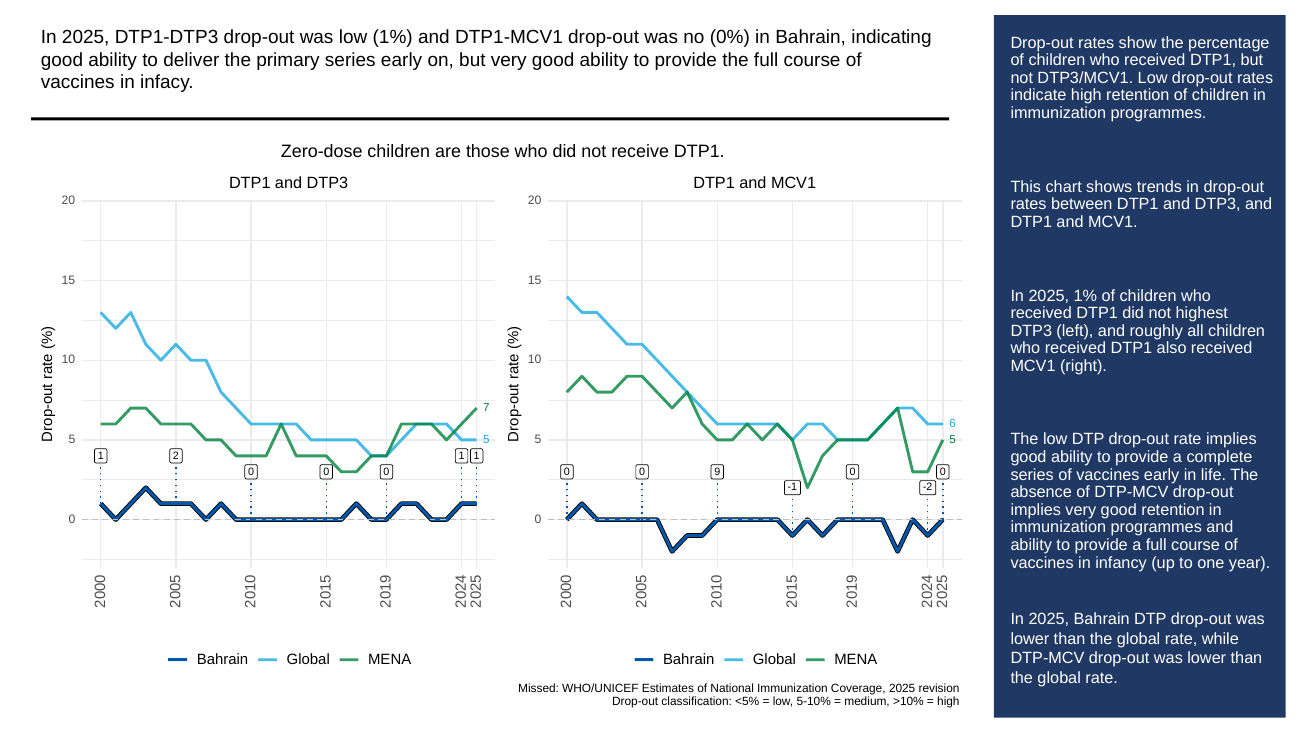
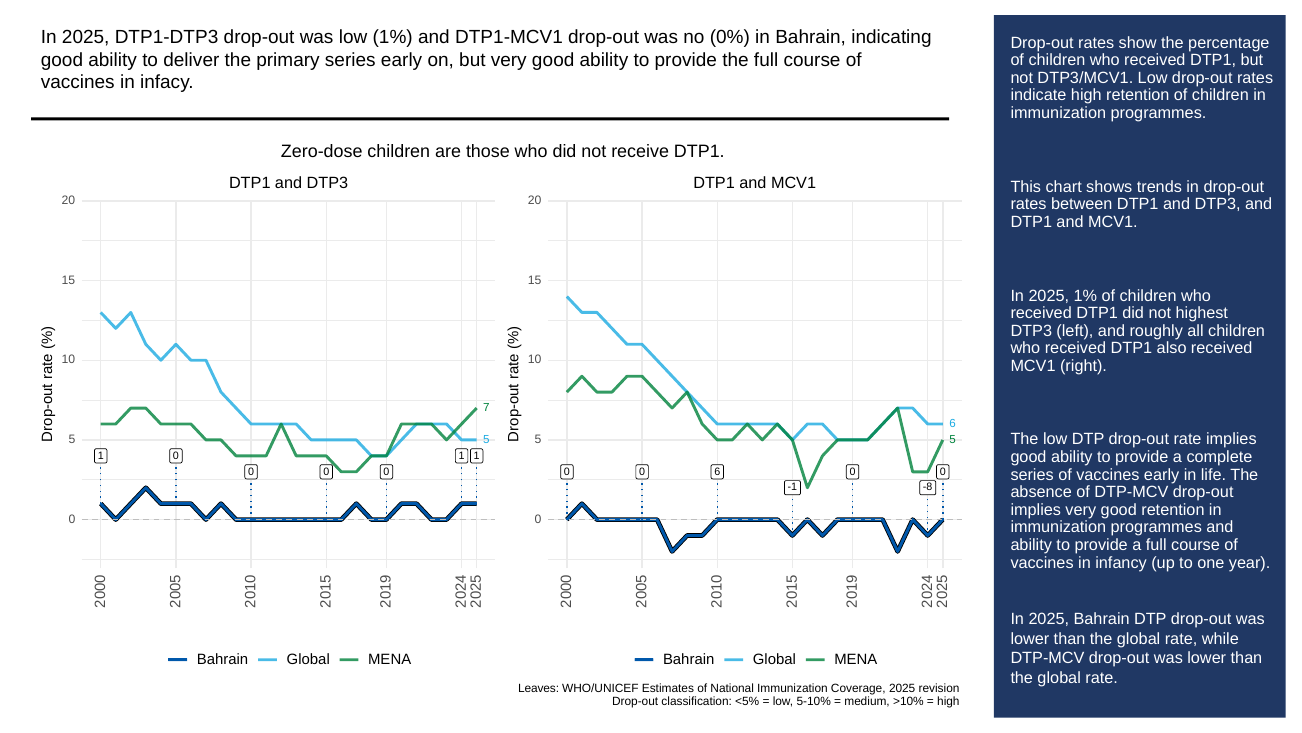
2: 2 -> 0 (176, 455)
0 0 9: 9 -> 6 (717, 471)
-2: -2 -> -8 (928, 487)
Missed: Missed -> Leaves (539, 688)
